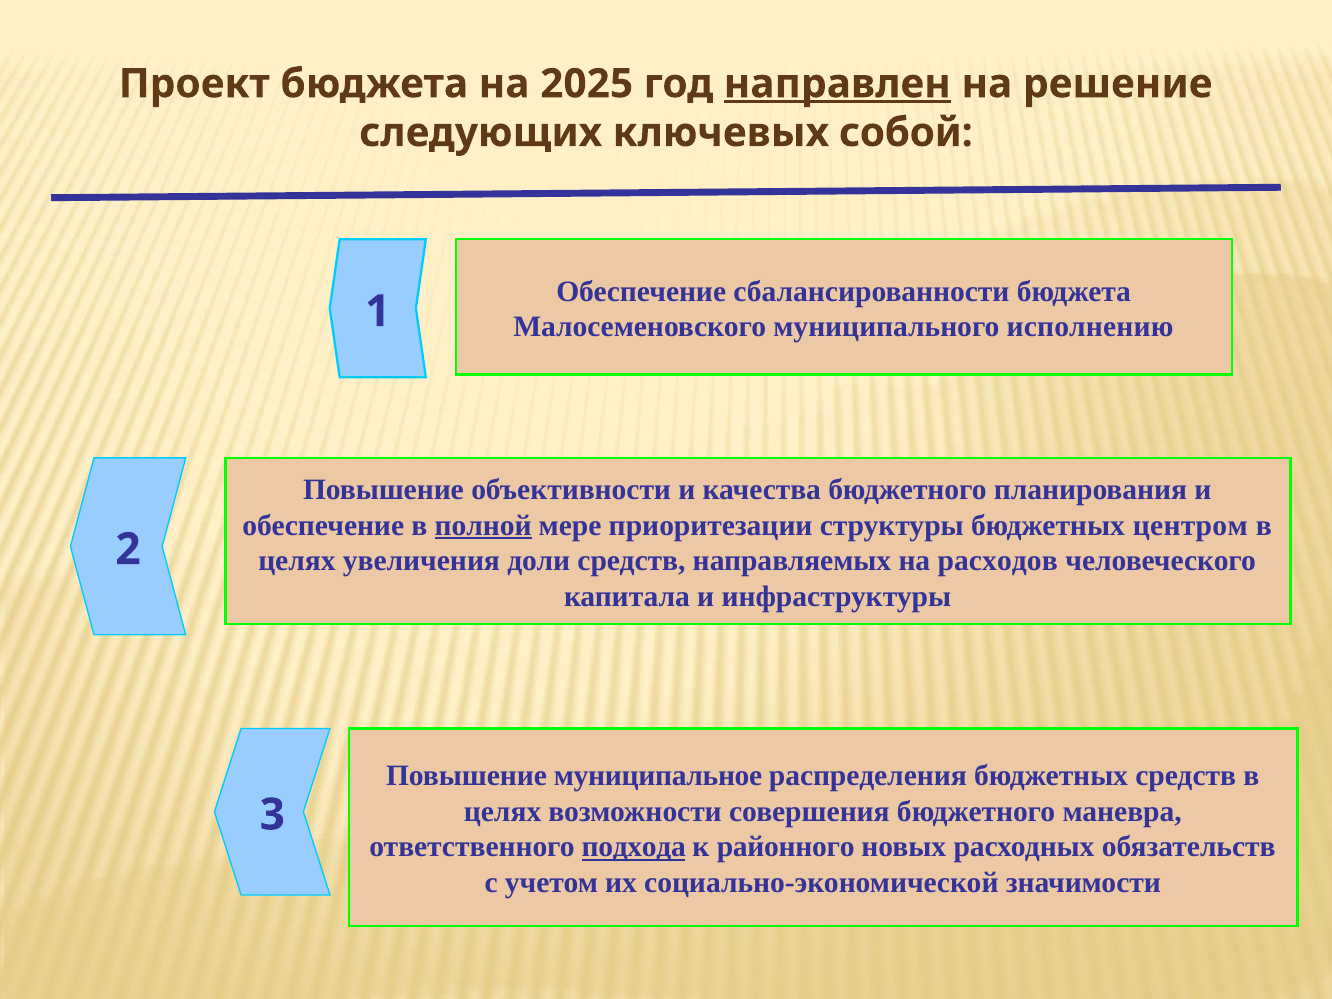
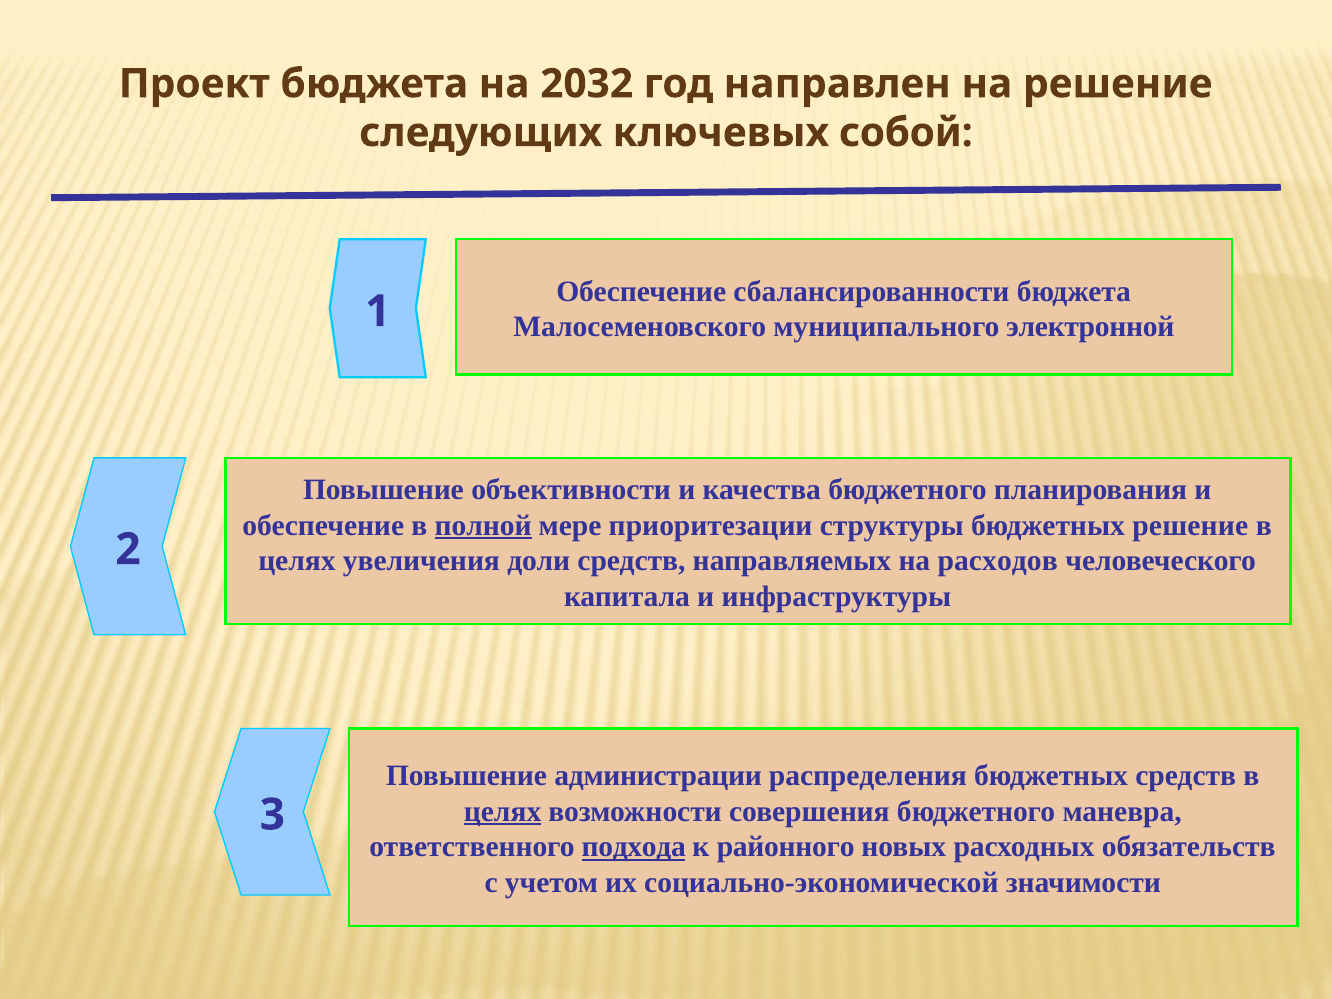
2025: 2025 -> 2032 (587, 84)
направлен underline: present -> none (837, 84)
исполнению: исполнению -> электронной (1090, 327)
бюджетных центром: центром -> решение (1190, 525)
муниципальное: муниципальное -> администрации (658, 776)
целях underline: none -> present (503, 812)
